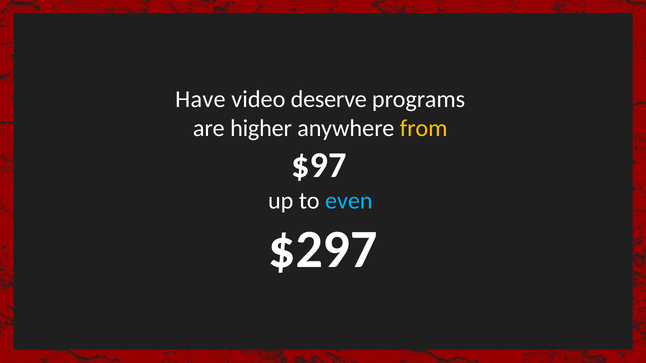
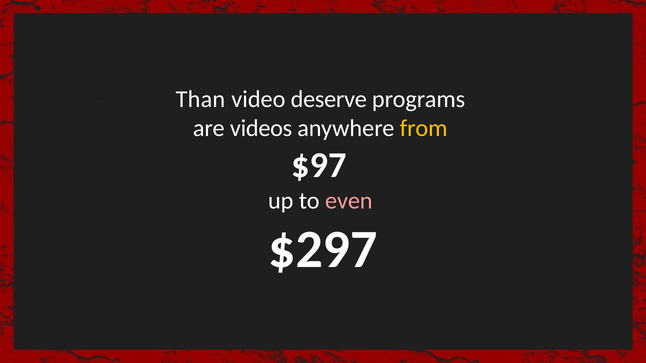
Have: Have -> Than (200, 99)
higher: higher -> videos (261, 128)
even colour: light blue -> pink (349, 201)
